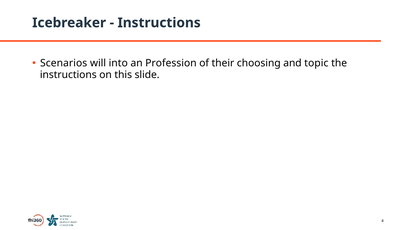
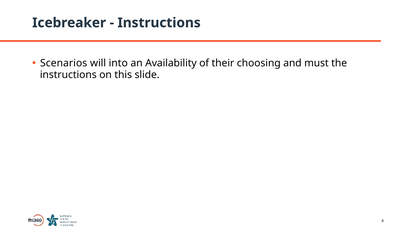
Profession: Profession -> Availability (171, 63)
topic: topic -> must (316, 63)
